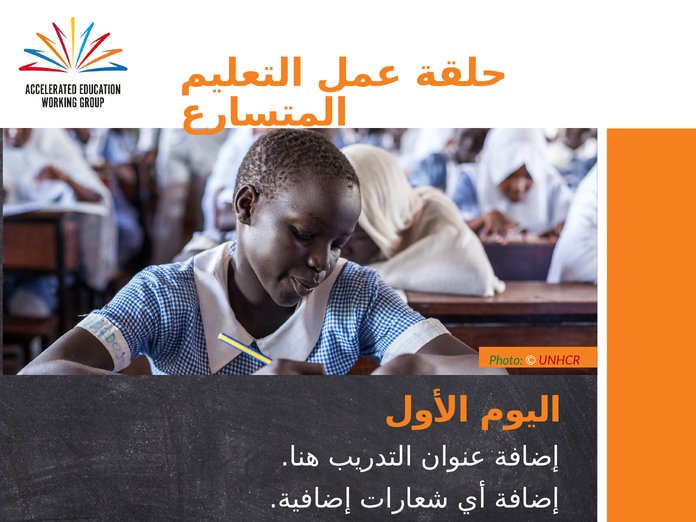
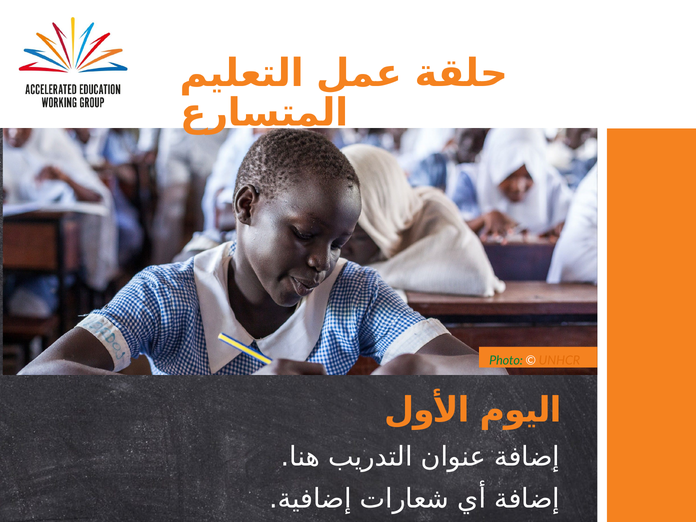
UNHCR colour: red -> orange (559, 361)
